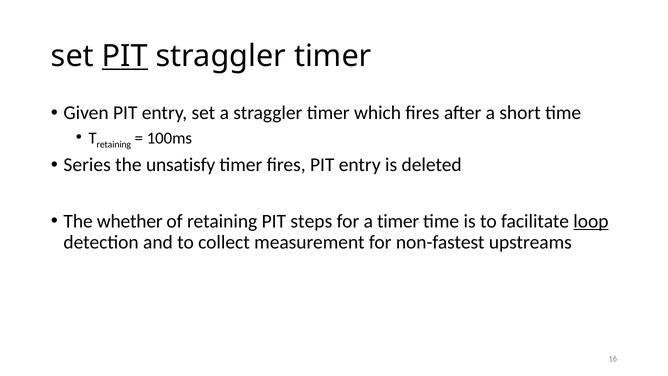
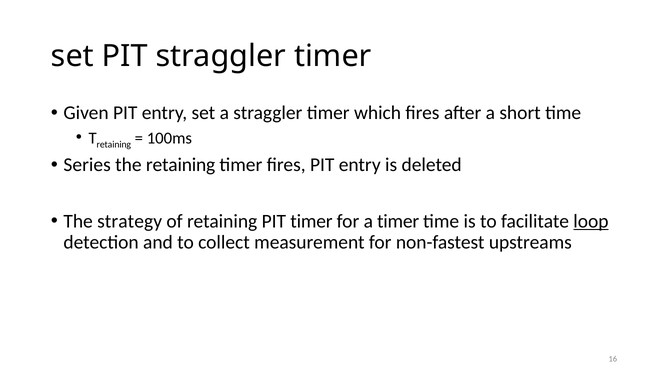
PIT underline: present -> none (125, 56)
the unsatisfy: unsatisfy -> retaining (181, 165)
whether: whether -> strategy (130, 221)
PIT steps: steps -> timer (311, 221)
